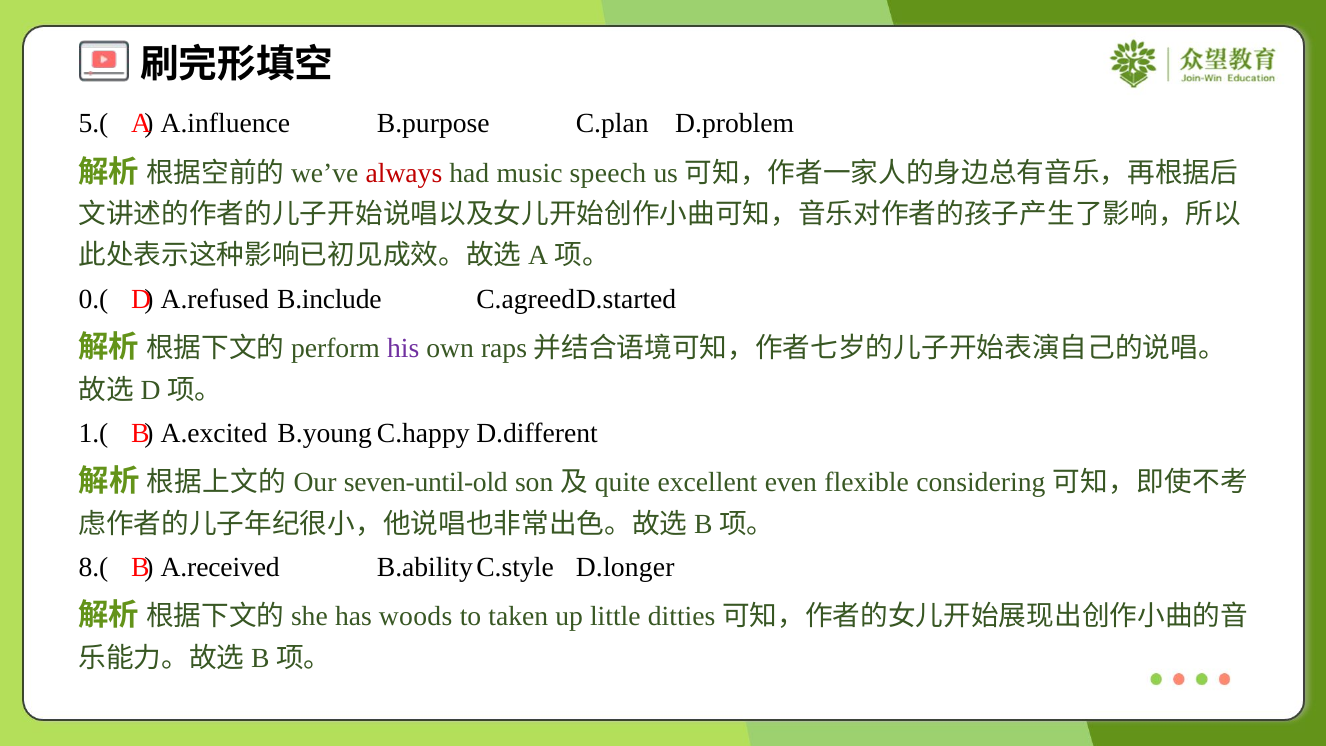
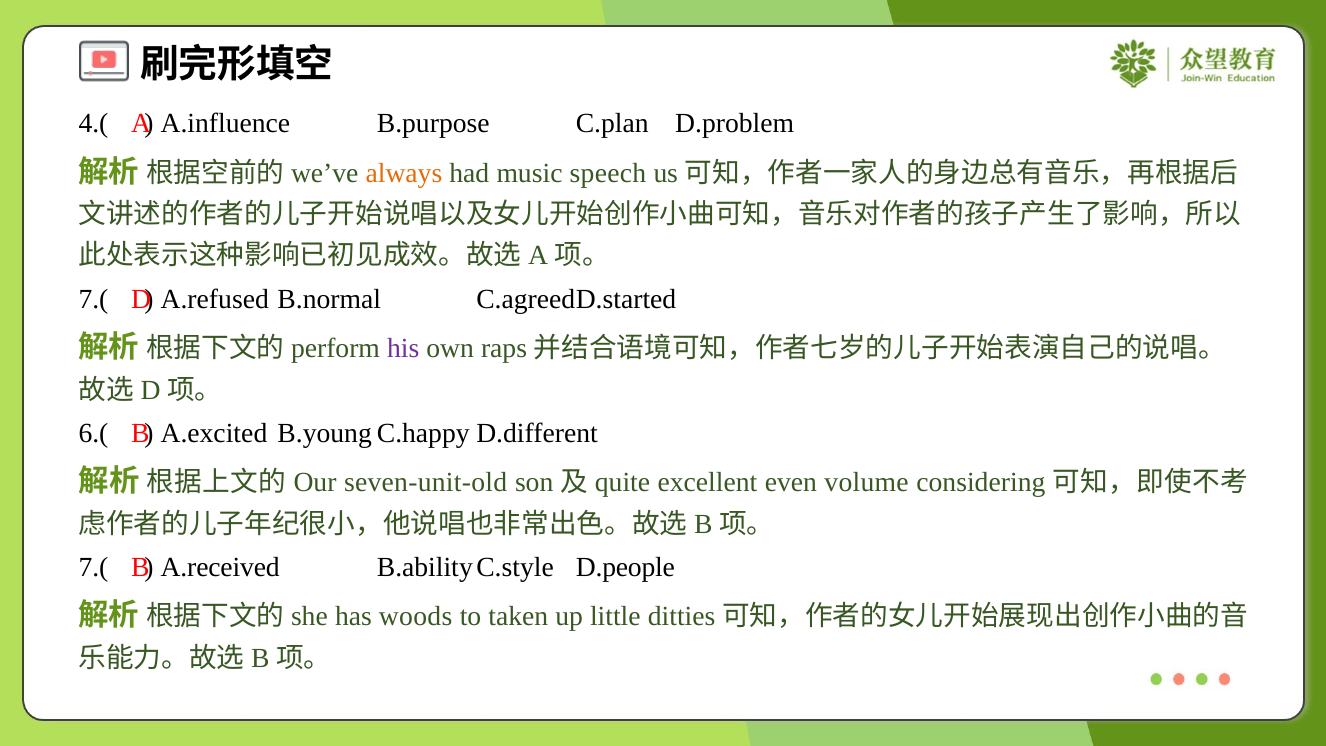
5.(: 5.( -> 4.( (93, 124)
always colour: red -> orange (404, 173)
0.(: 0.( -> 7.( (93, 299)
B.include: B.include -> B.normal (329, 299)
1.(: 1.( -> 6.( (93, 433)
seven-until-old: seven-until-old -> seven-unit-old (426, 483)
flexible: flexible -> volume (867, 483)
8.(: 8.( -> 7.( (93, 567)
D.longer: D.longer -> D.people (625, 567)
